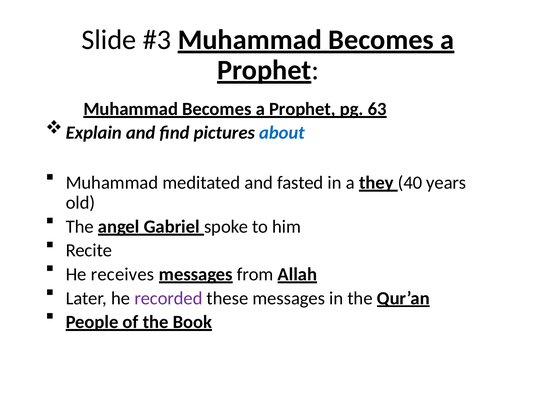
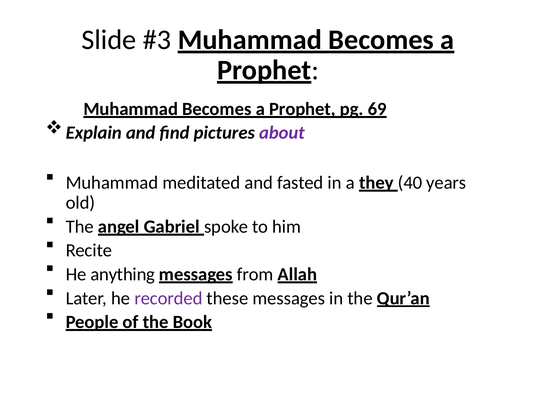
63: 63 -> 69 (377, 109)
about colour: blue -> purple (282, 133)
receives: receives -> anything (123, 274)
